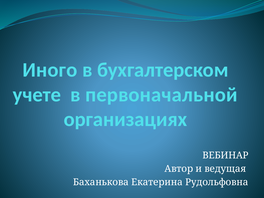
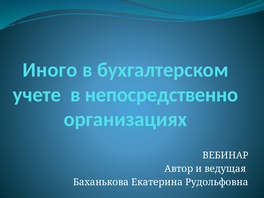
первоначальной: первоначальной -> непосредственно (162, 95)
